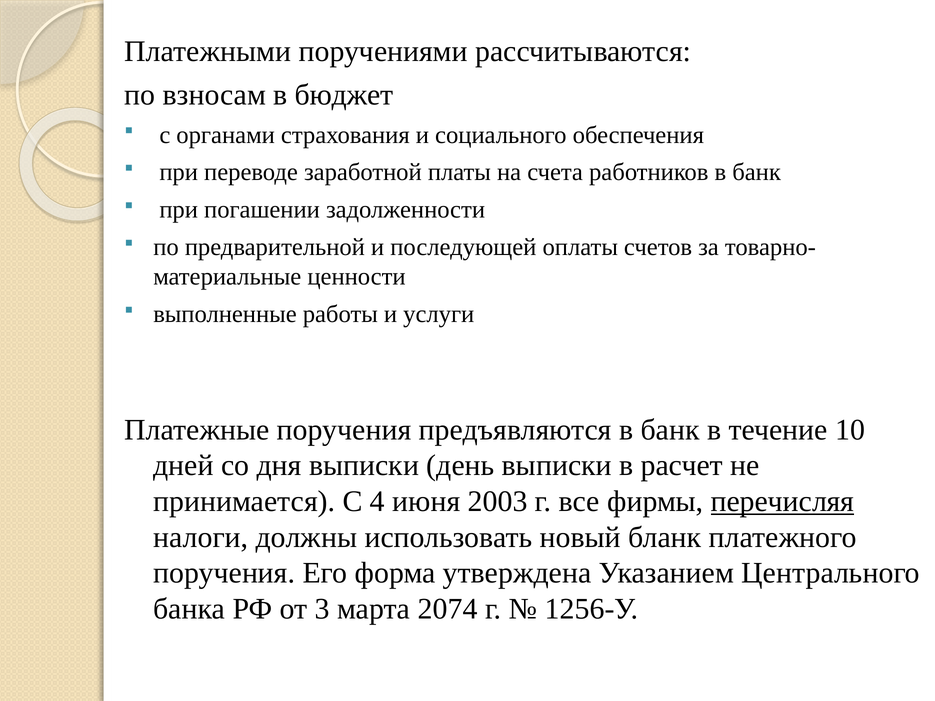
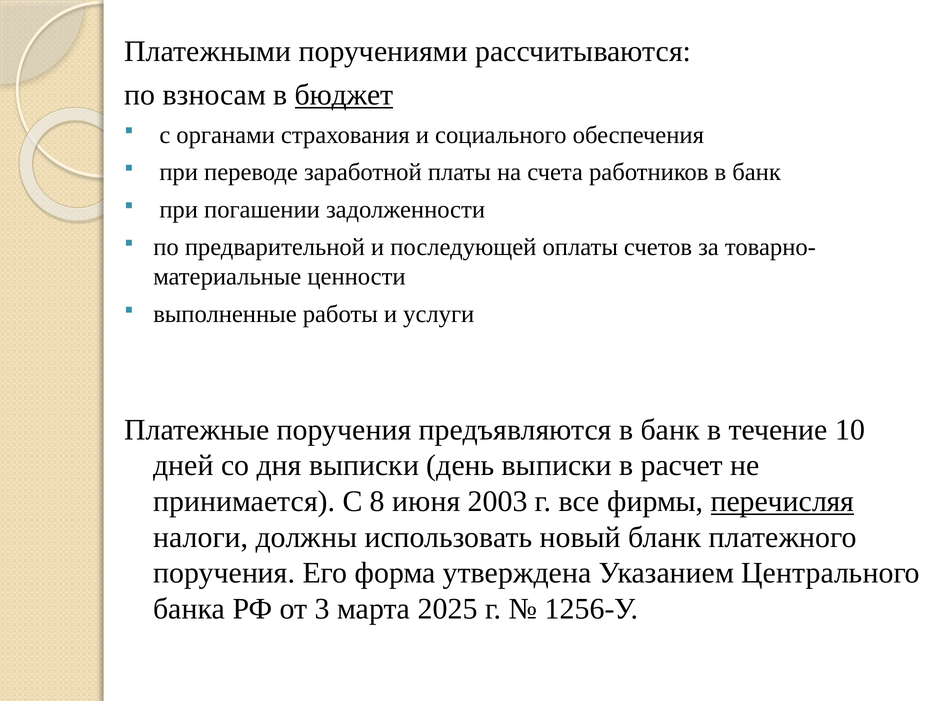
бюджет underline: none -> present (344, 95)
4: 4 -> 8 (377, 502)
2074: 2074 -> 2025 (448, 609)
